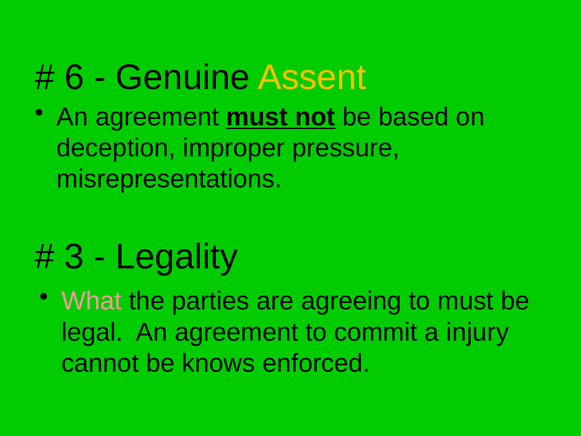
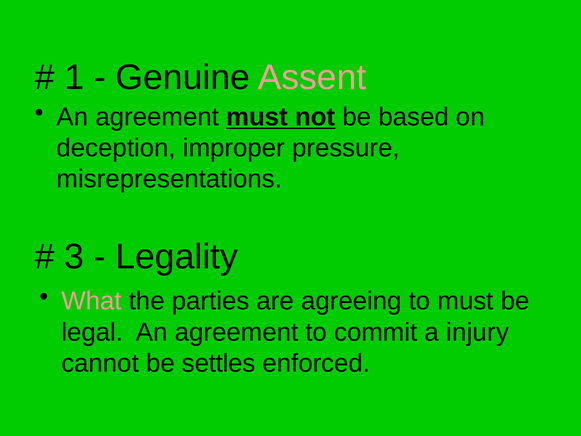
6: 6 -> 1 (74, 78)
Assent colour: yellow -> pink (312, 78)
knows: knows -> settles (219, 363)
